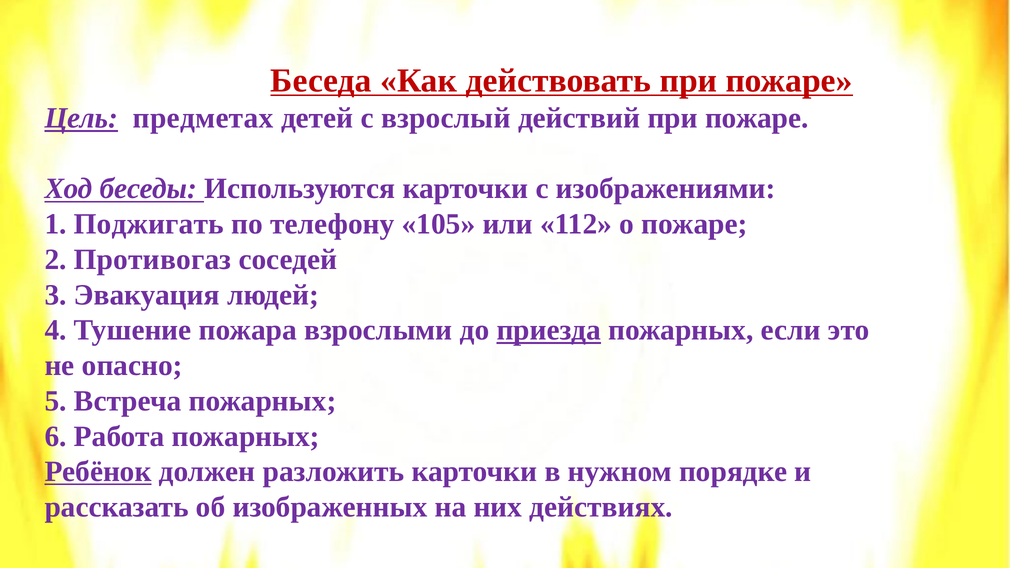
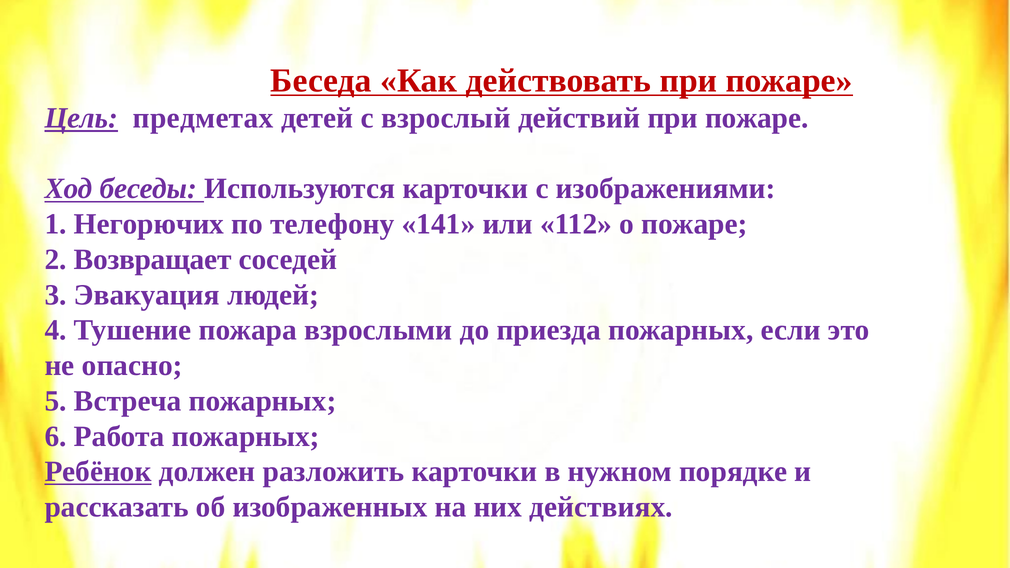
Поджигать: Поджигать -> Негорючих (149, 224)
105: 105 -> 141 (438, 224)
Противогаз: Противогаз -> Возвращает (153, 260)
приезда underline: present -> none (549, 330)
